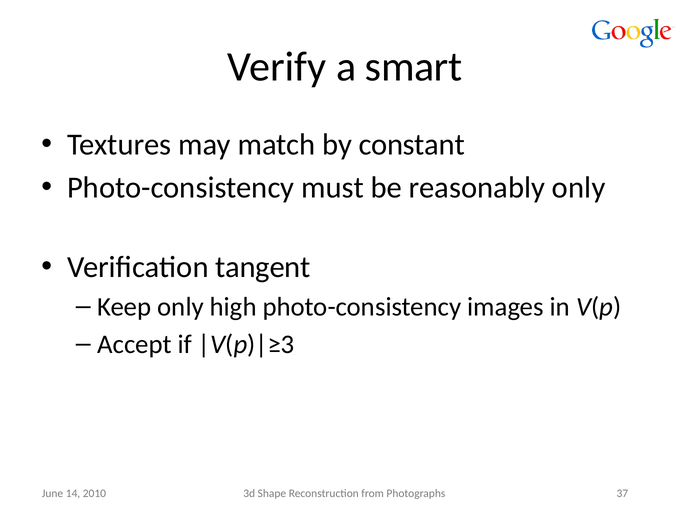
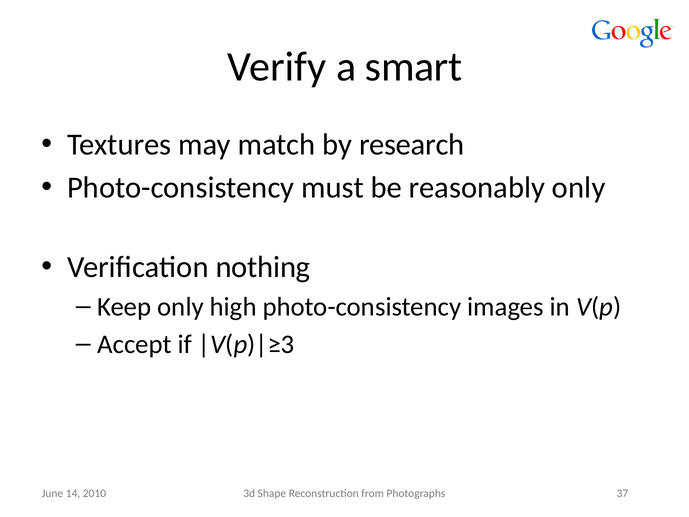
constant: constant -> research (412, 145)
tangent: tangent -> nothing (263, 267)
